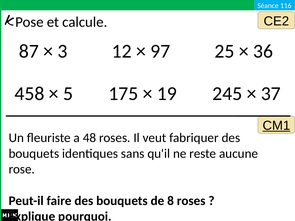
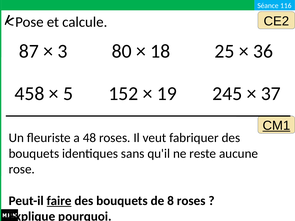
12: 12 -> 80 (122, 51)
97: 97 -> 18 (160, 51)
175: 175 -> 152 (123, 94)
faire underline: none -> present (59, 201)
